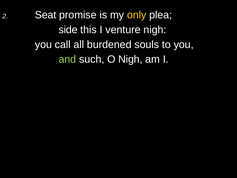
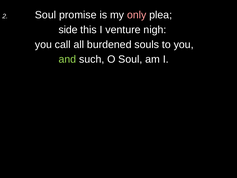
2 Seat: Seat -> Soul (46, 15)
only colour: yellow -> pink (137, 15)
O Nigh: Nigh -> Soul (130, 59)
